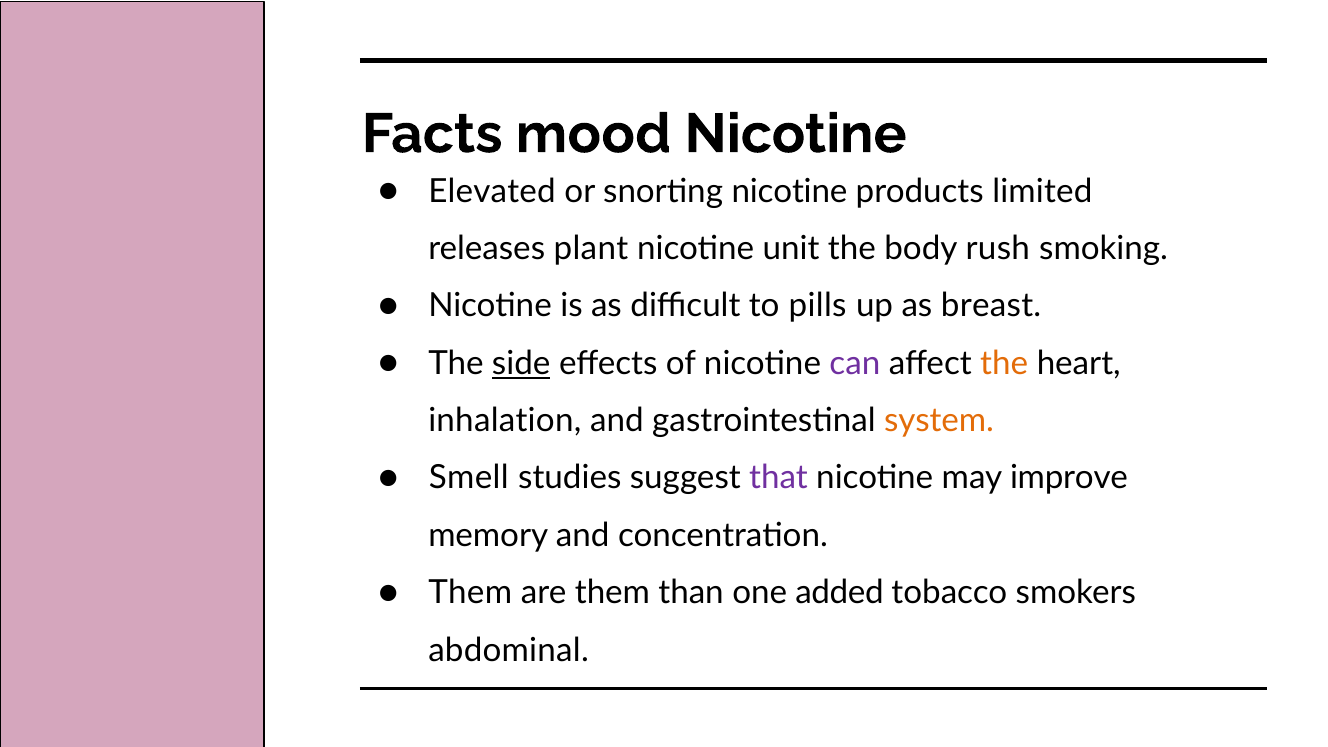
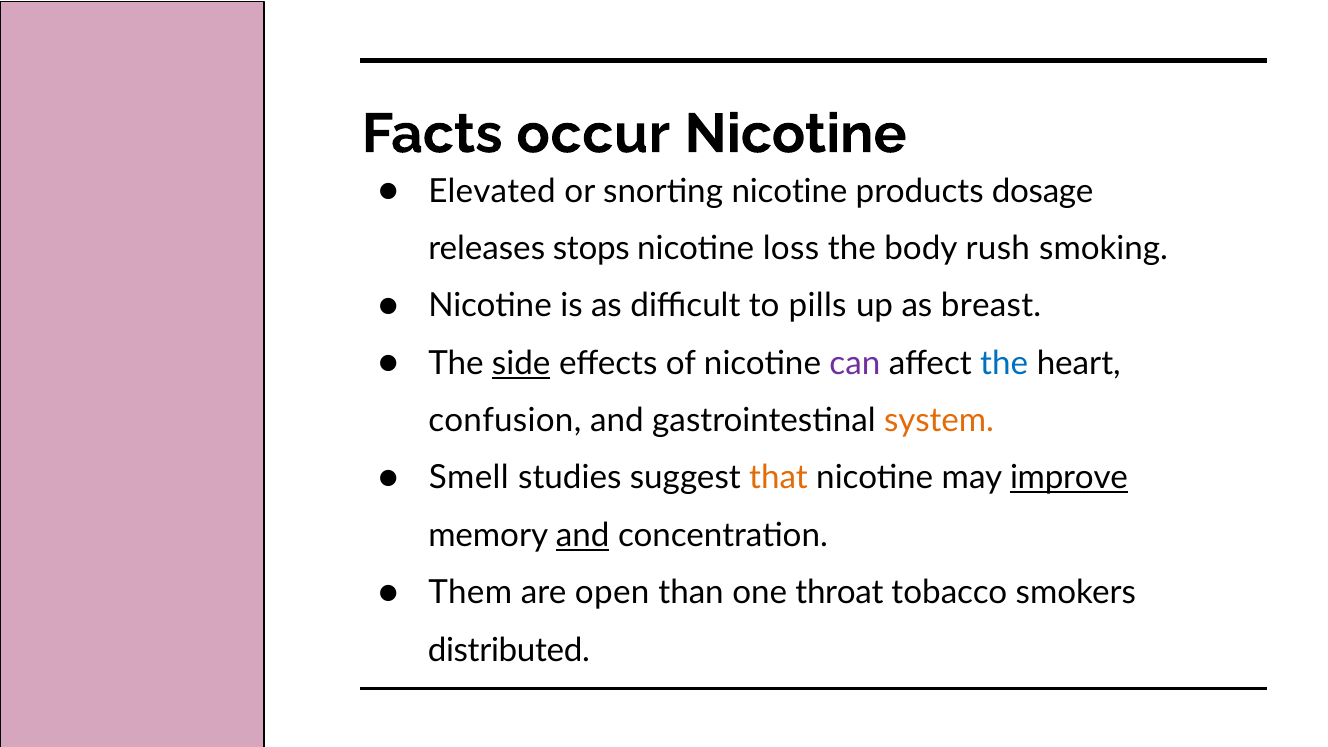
mood: mood -> occur (593, 134)
limited: limited -> dosage (1043, 191)
plant: plant -> stops (591, 249)
unit: unit -> loss (791, 249)
the colour: orange -> blue (1004, 363)
inhalation: inhalation -> confusion (505, 421)
that colour: purple -> orange (779, 478)
improve underline: none -> present (1069, 478)
and underline: none -> present (583, 535)
are them: them -> open (612, 593)
added: added -> throat (840, 593)
abdominal: abdominal -> distributed (509, 650)
